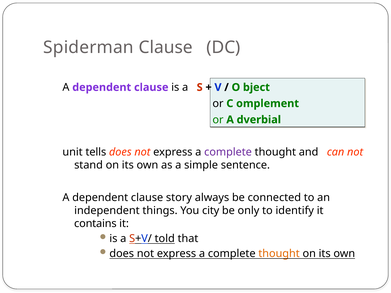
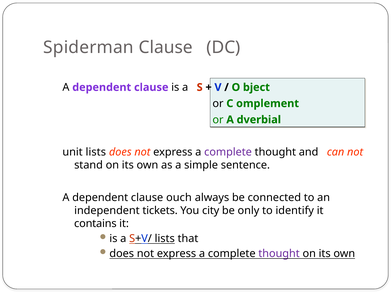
unit tells: tells -> lists (96, 152)
story: story -> ouch (179, 198)
things: things -> tickets (160, 211)
S+V/ told: told -> lists (165, 239)
thought colour: orange -> purple (279, 254)
